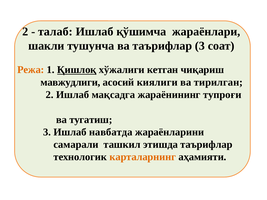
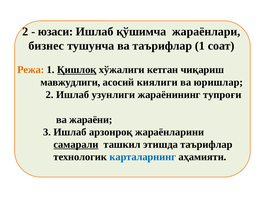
талаб: талаб -> юзаси (55, 32)
шакли: шакли -> бизнес (46, 46)
таърифлар 3: 3 -> 1 (200, 46)
тирилган: тирилган -> юришлар (218, 82)
мақсадга: мақсадга -> узунлиги (113, 95)
тугатиш: тугатиш -> жараёни (91, 120)
навбатда: навбатда -> арзонроқ (111, 132)
самарали underline: none -> present (76, 145)
карталарнинг colour: orange -> blue (143, 157)
